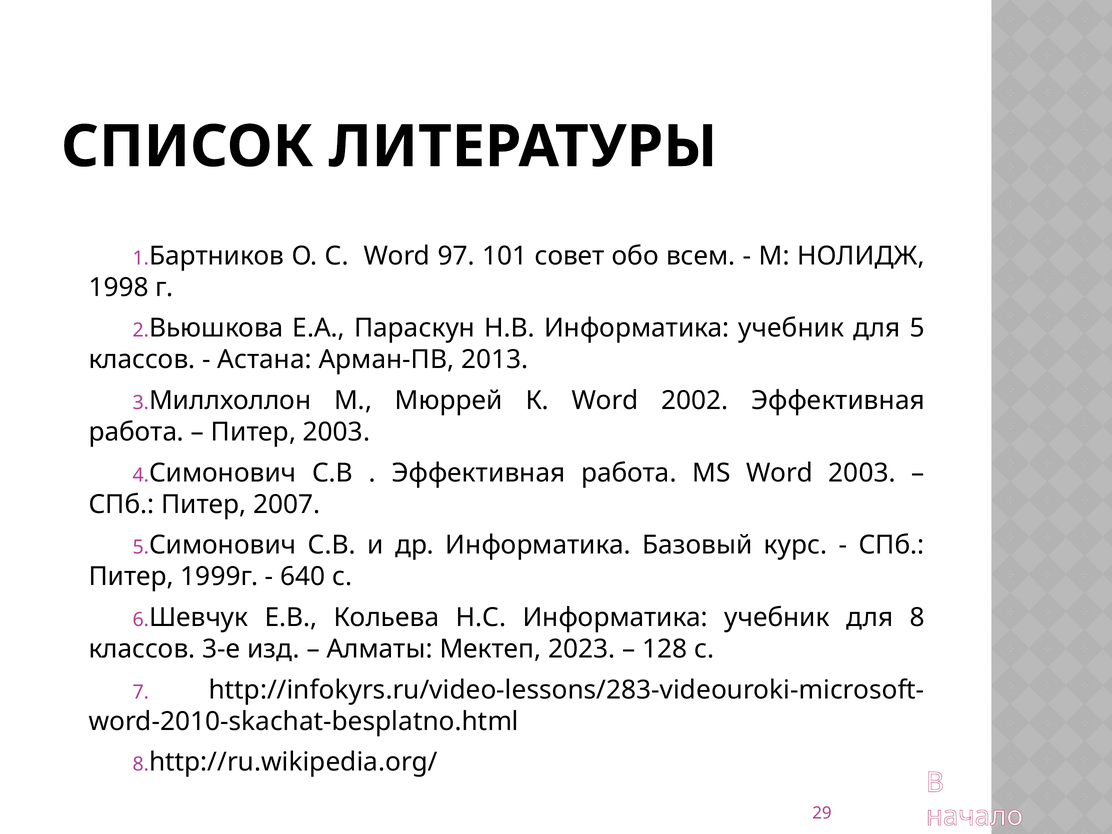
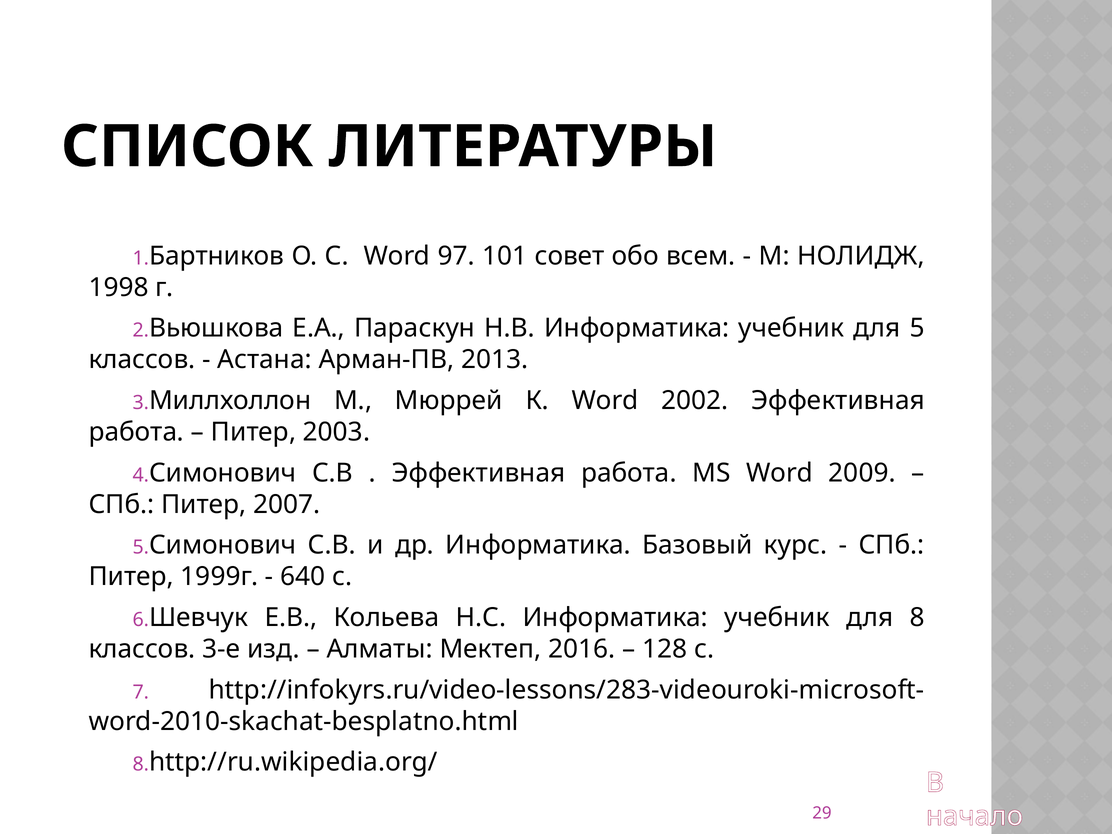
Word 2003: 2003 -> 2009 (862, 473)
2023: 2023 -> 2016 (582, 649)
